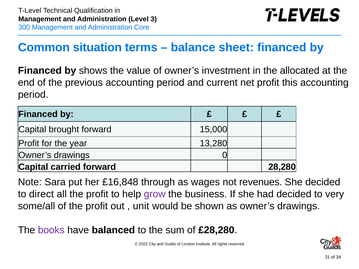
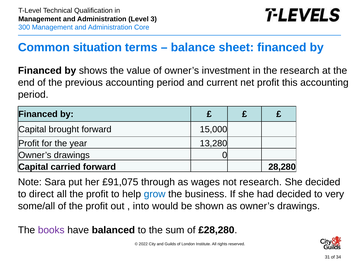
the allocated: allocated -> research (300, 71)
£16,848: £16,848 -> £91,075 (120, 182)
not revenues: revenues -> research (261, 182)
grow colour: purple -> blue (155, 194)
unit: unit -> into (141, 206)
